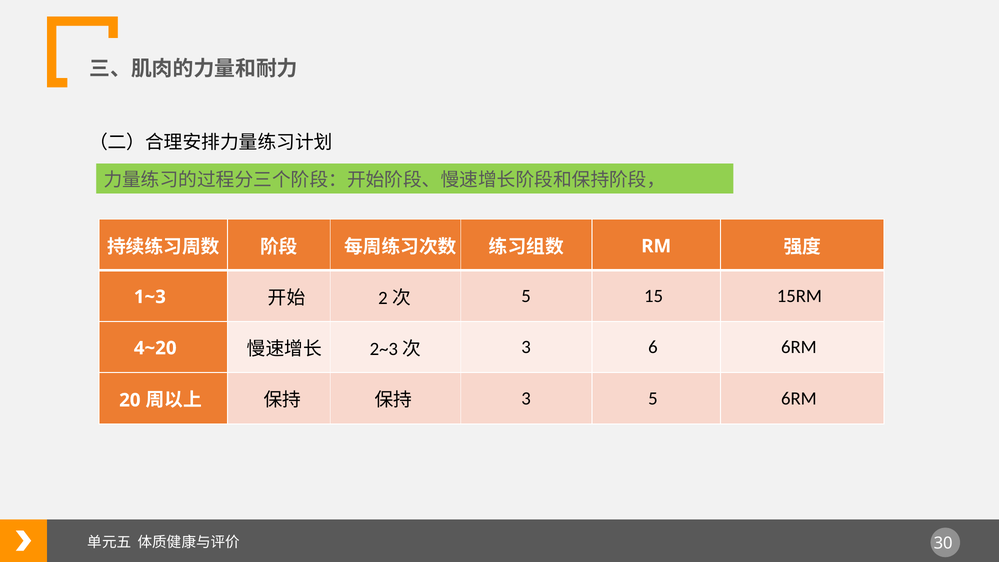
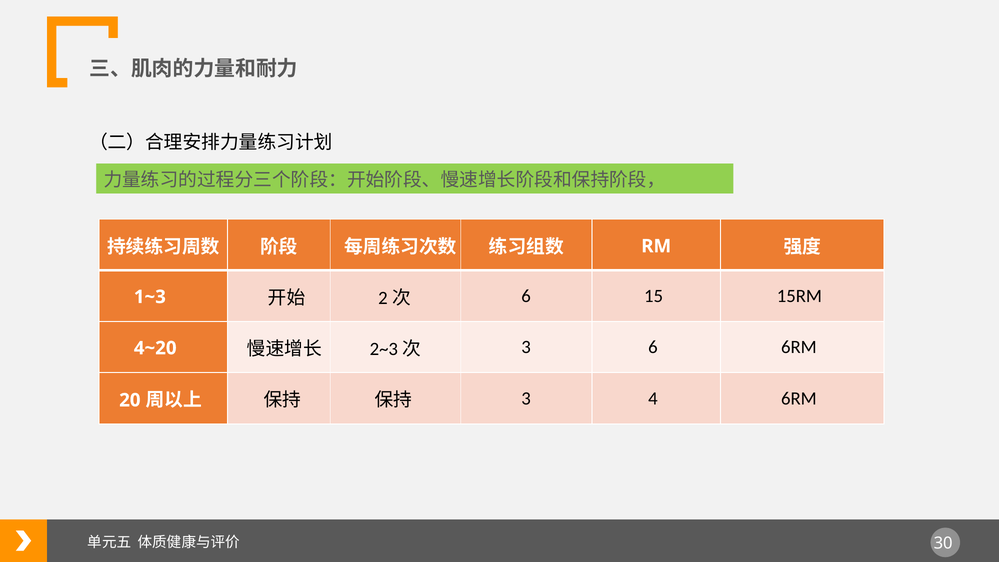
5: 5 -> 6 (526, 296)
3 5: 5 -> 4 (653, 398)
